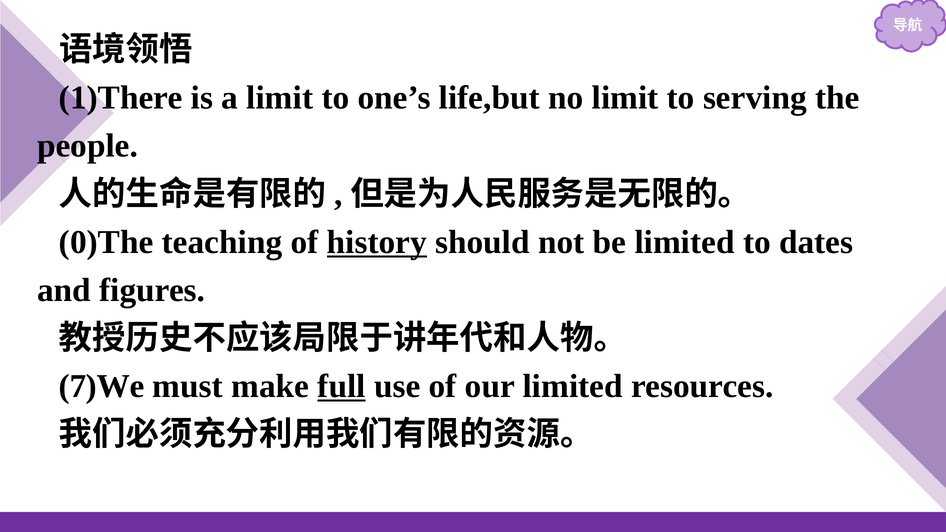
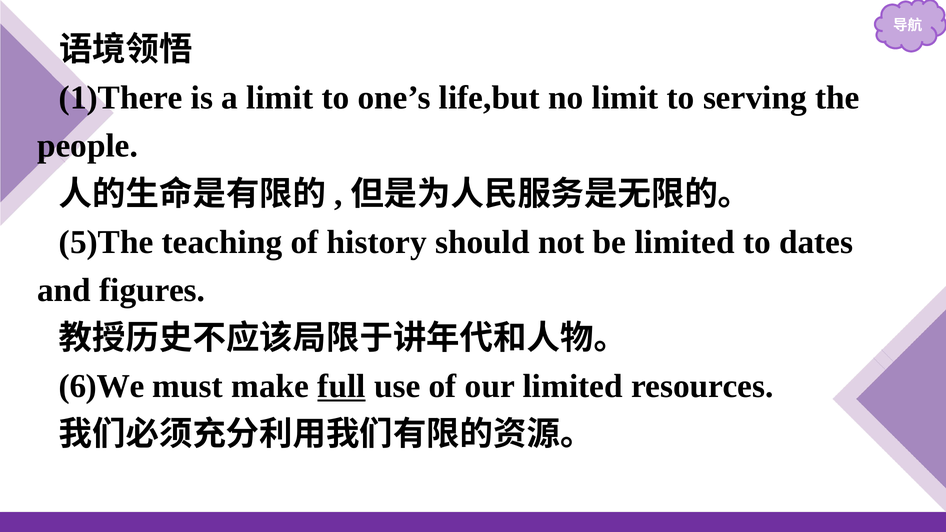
0)The: 0)The -> 5)The (106, 242)
history underline: present -> none (377, 242)
7)We: 7)We -> 6)We (102, 386)
